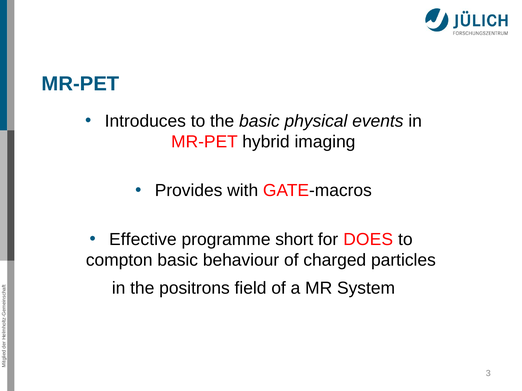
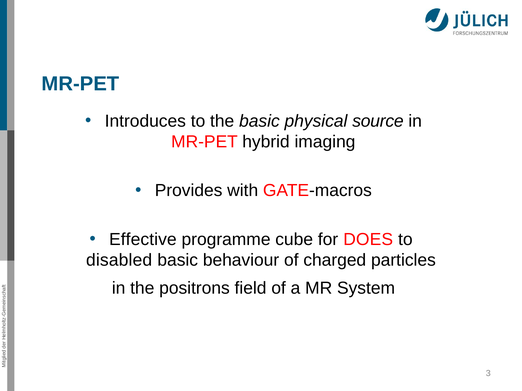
events: events -> source (378, 121)
short: short -> cube (294, 240)
compton: compton -> disabled (119, 261)
